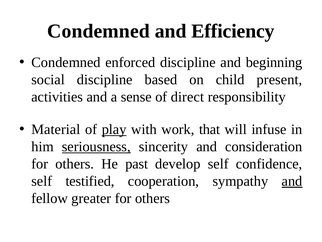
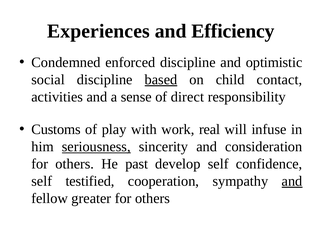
Condemned: Condemned -> Experiences (99, 31)
beginning: beginning -> optimistic (274, 62)
based underline: none -> present (161, 79)
present: present -> contact (279, 79)
Material: Material -> Customs (56, 129)
play underline: present -> none (114, 129)
that: that -> real (210, 129)
